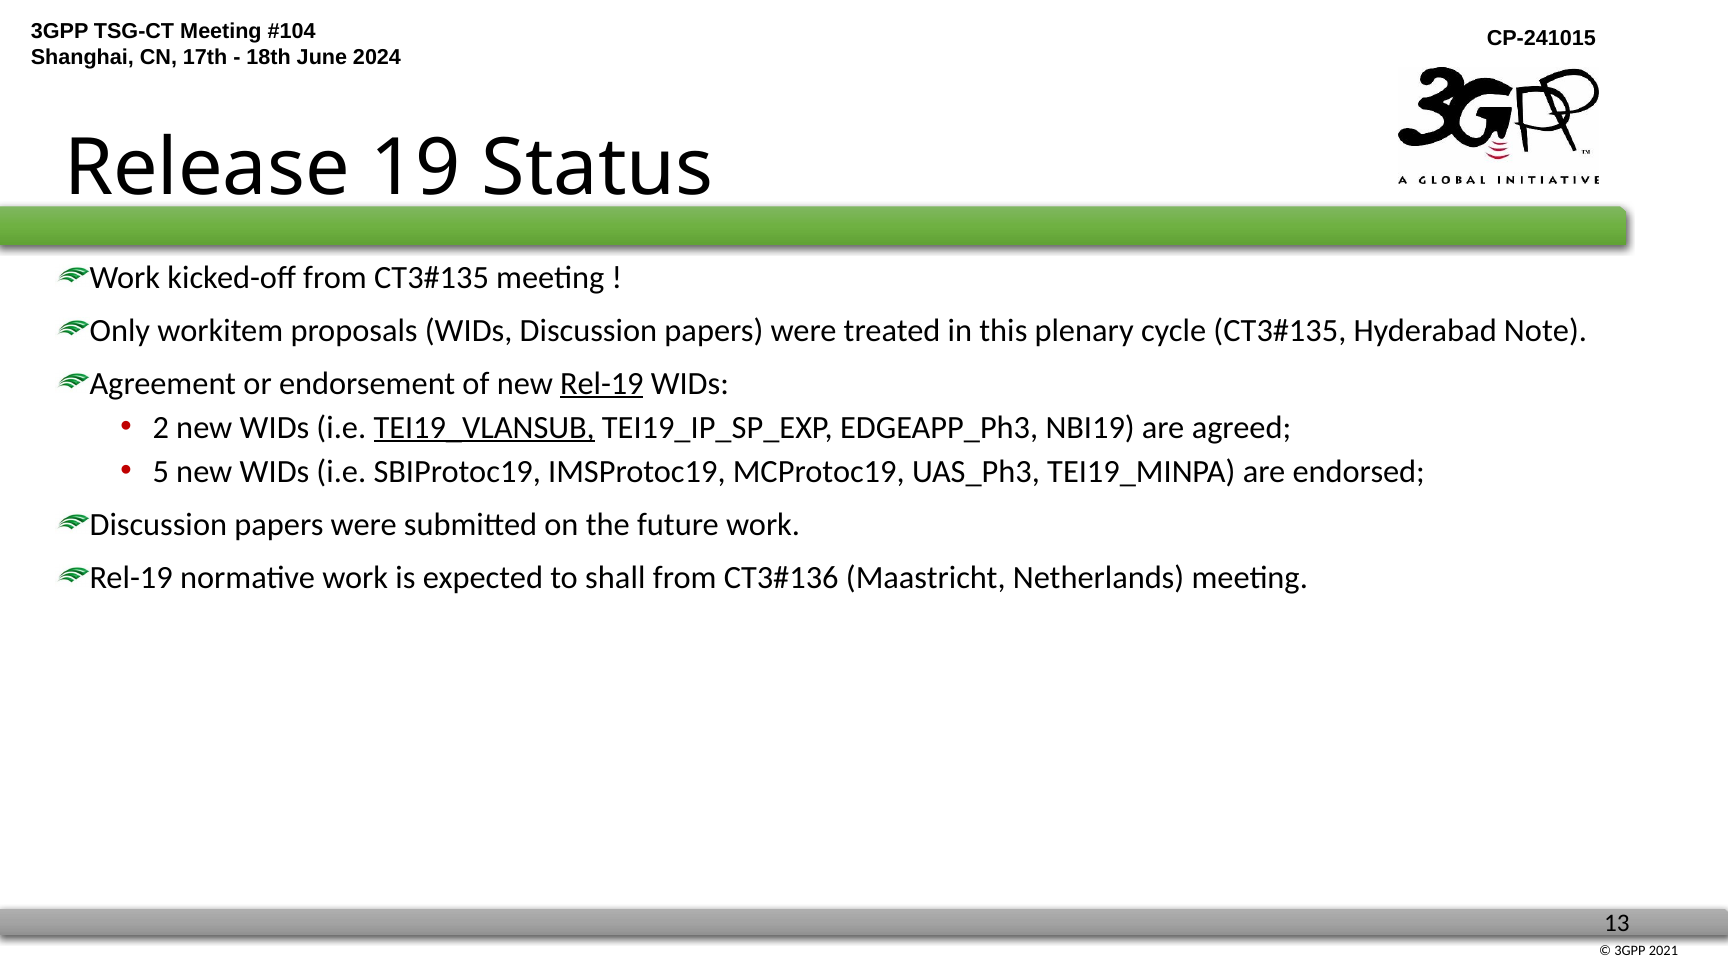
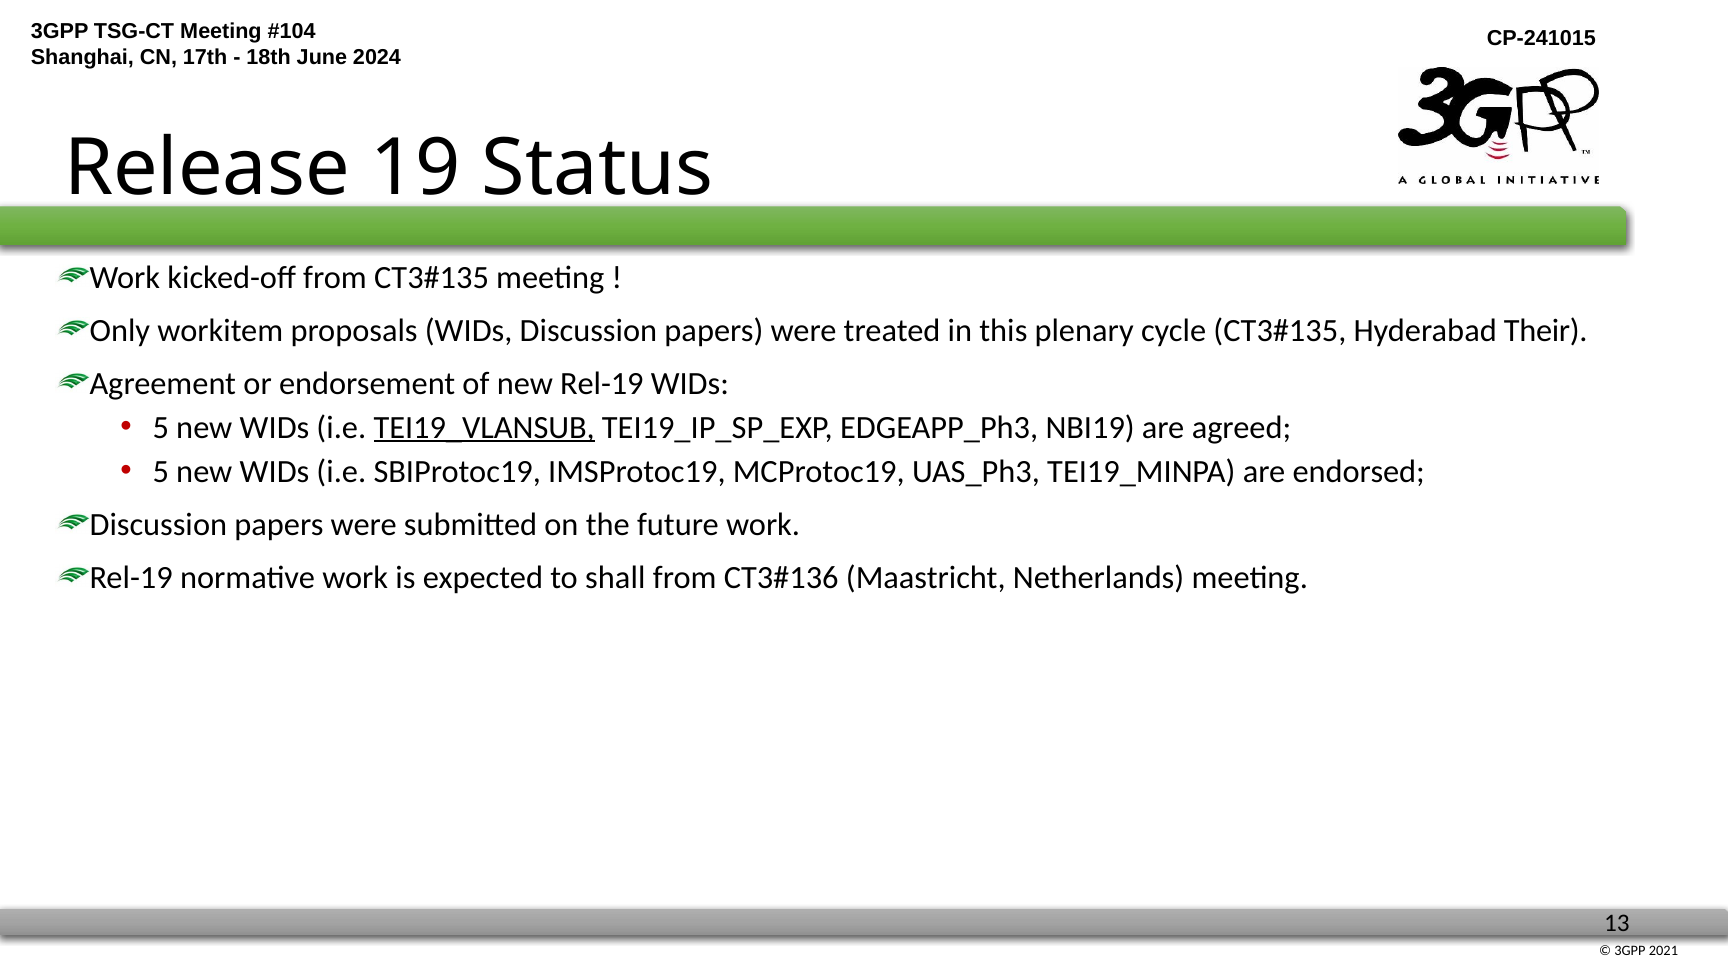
Note: Note -> Their (1546, 330)
Rel-19 underline: present -> none (602, 383)
2: 2 -> 5 (161, 427)
